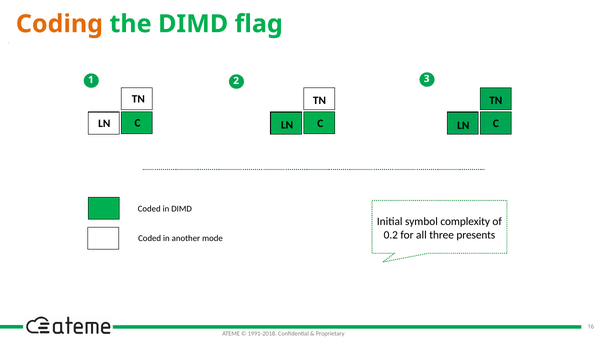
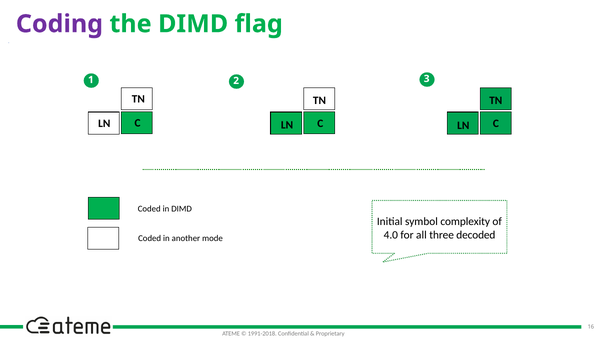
Coding colour: orange -> purple (59, 24)
0.2: 0.2 -> 4.0 (391, 235)
presents: presents -> decoded (476, 235)
